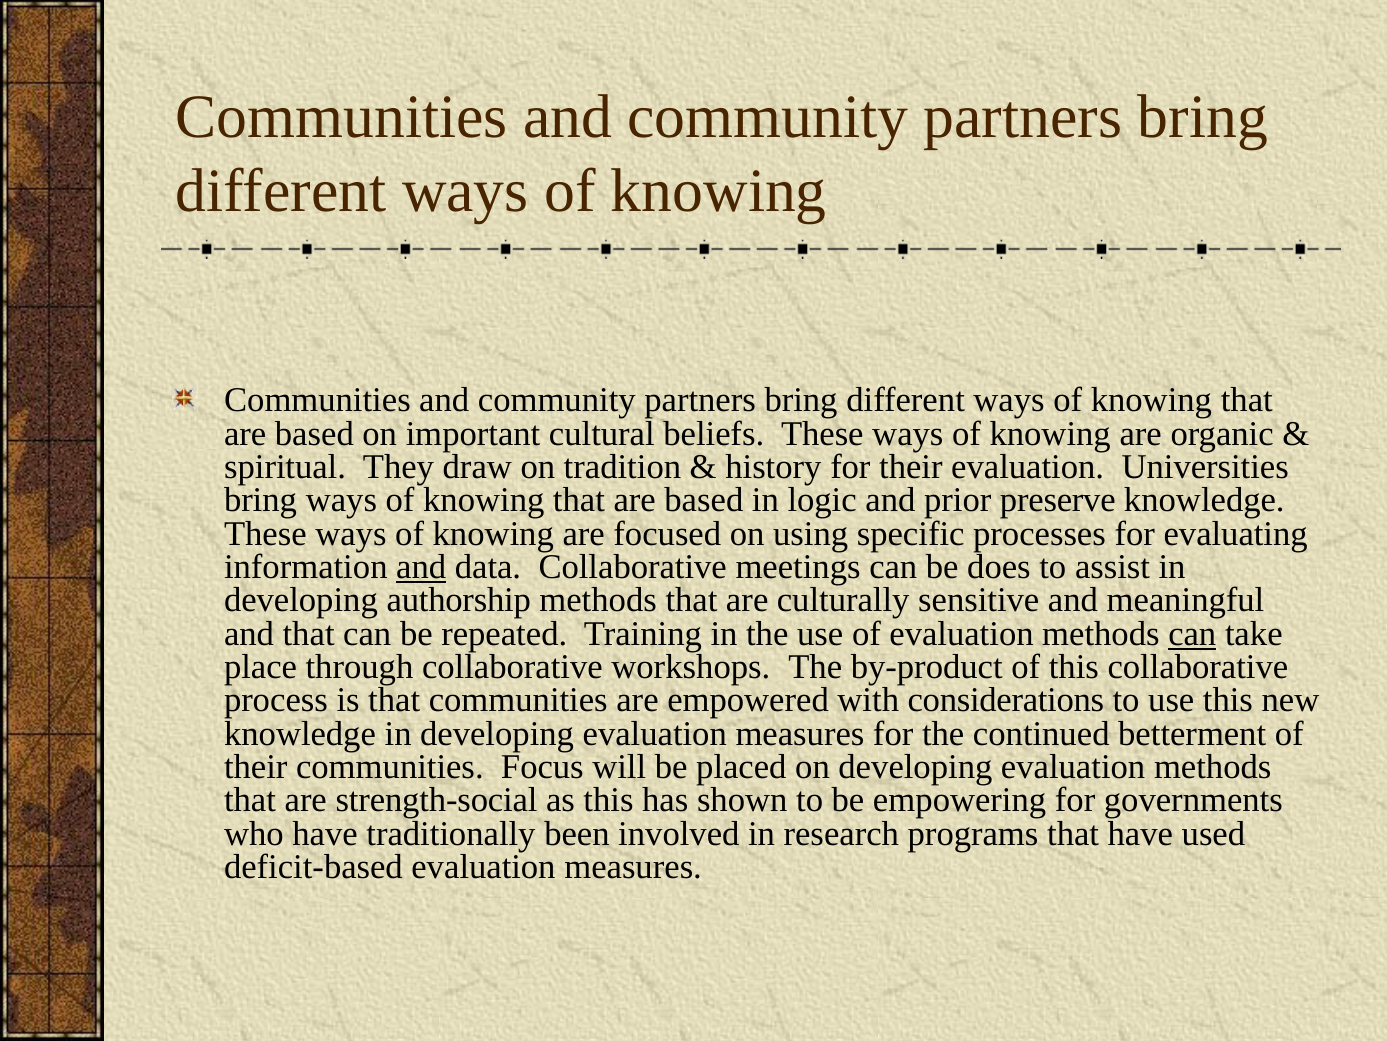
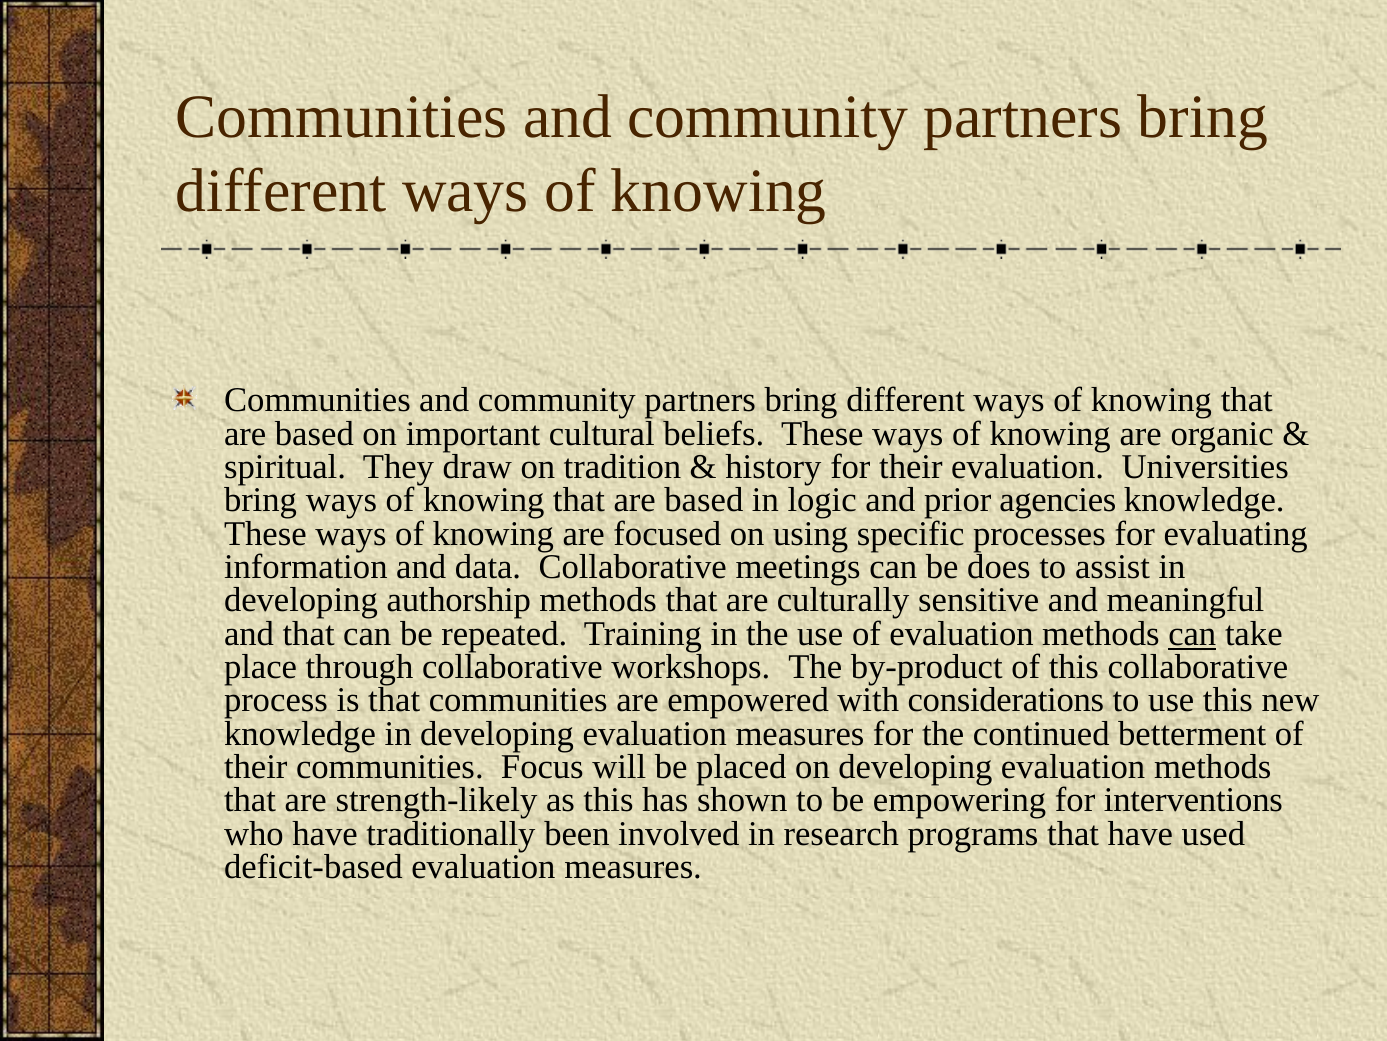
preserve: preserve -> agencies (1058, 500)
and underline: present -> none (421, 567)
strength-social: strength-social -> strength-likely (436, 800)
governments: governments -> interventions (1193, 800)
